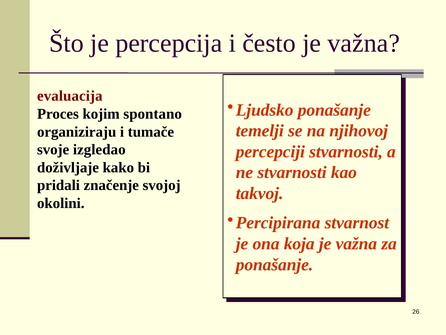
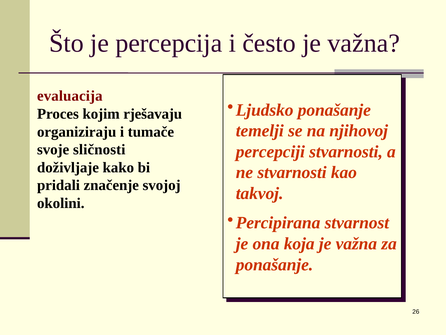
spontano: spontano -> rješavaju (153, 114)
izgledao: izgledao -> sličnosti (99, 149)
